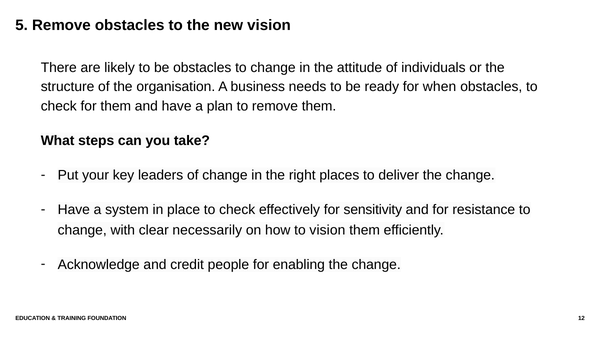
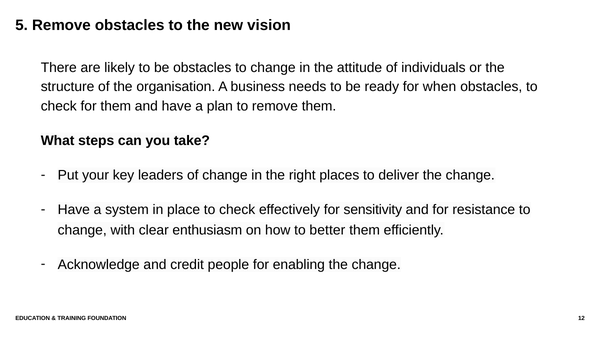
necessarily: necessarily -> enthusiasm (207, 230)
to vision: vision -> better (327, 230)
